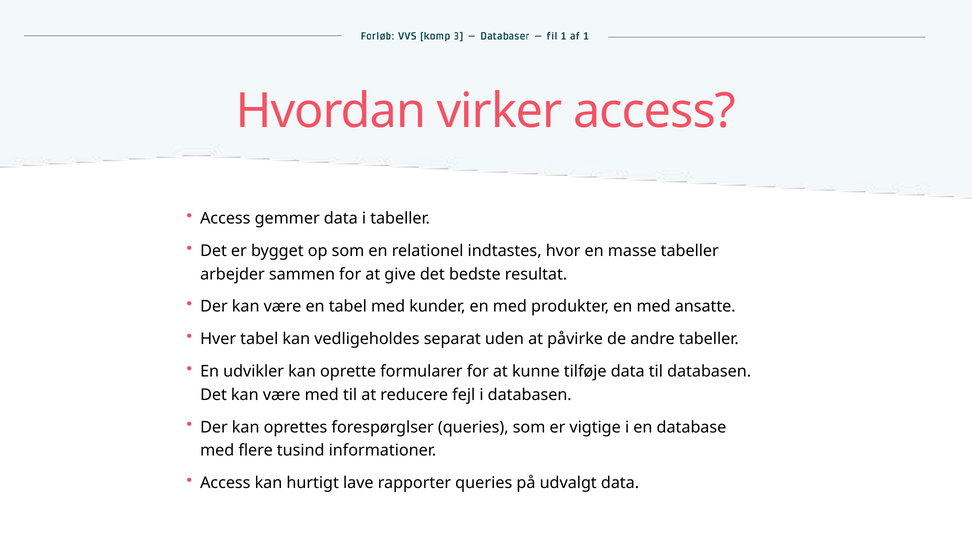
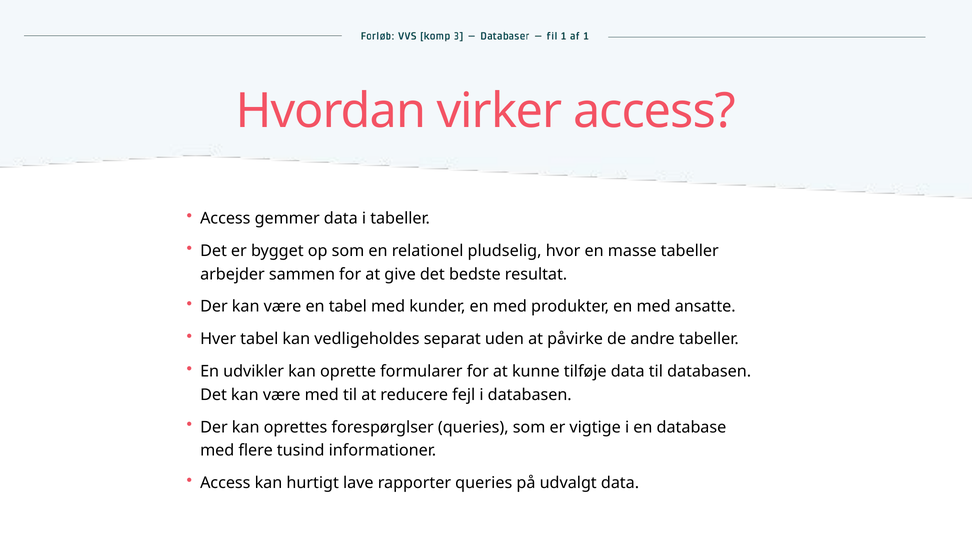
indtastes: indtastes -> pludselig (505, 251)
